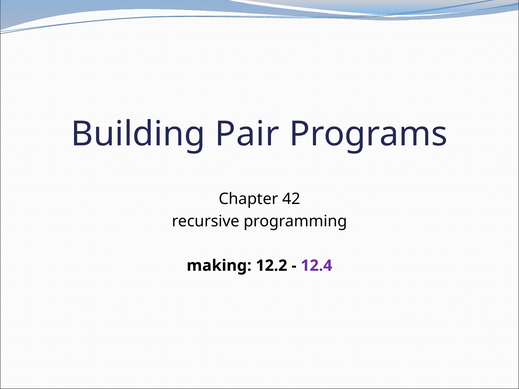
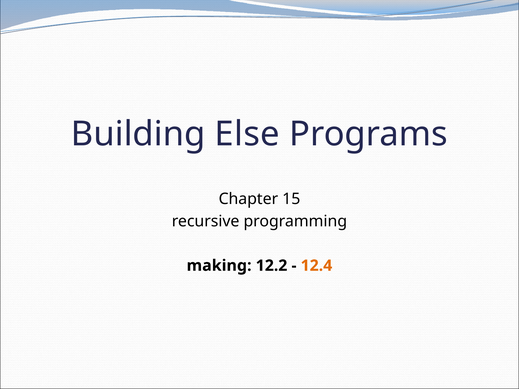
Pair: Pair -> Else (247, 134)
42: 42 -> 15 (291, 199)
12.4 colour: purple -> orange (316, 266)
